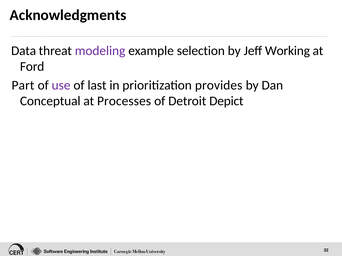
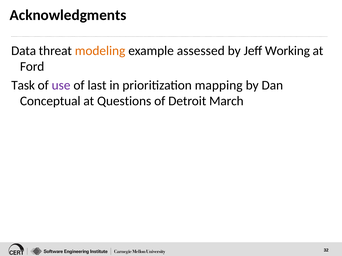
modeling colour: purple -> orange (100, 51)
selection: selection -> assessed (201, 51)
Part: Part -> Task (23, 85)
provides: provides -> mapping (219, 85)
Processes: Processes -> Questions (124, 101)
Depict: Depict -> March (226, 101)
